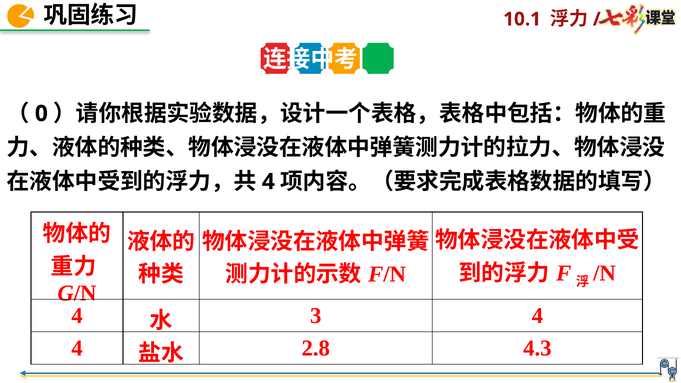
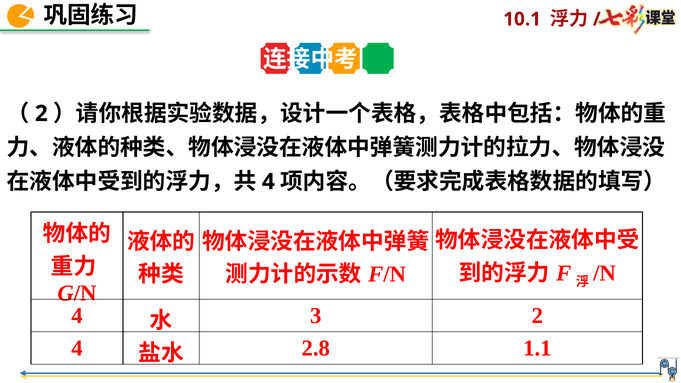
0: 0 -> 2 (41, 114)
3 4: 4 -> 2 (537, 316)
4.3: 4.3 -> 1.1 (537, 348)
